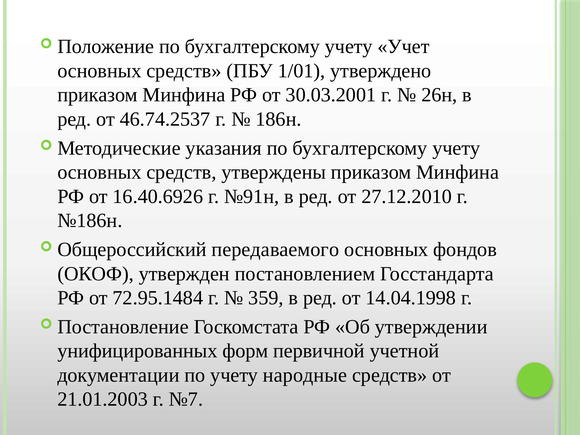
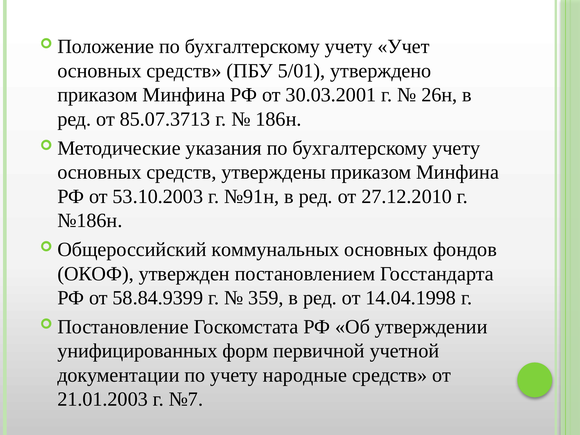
1/01: 1/01 -> 5/01 (302, 71)
46.74.2537: 46.74.2537 -> 85.07.3713 (165, 119)
16.40.6926: 16.40.6926 -> 53.10.2003 (158, 196)
передаваемого: передаваемого -> коммунальных (275, 250)
72.95.1484: 72.95.1484 -> 58.84.9399 (158, 298)
